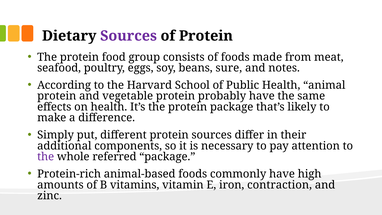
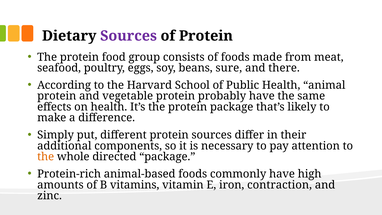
notes: notes -> there (284, 68)
the colour: purple -> orange (46, 157)
referred: referred -> directed (114, 157)
